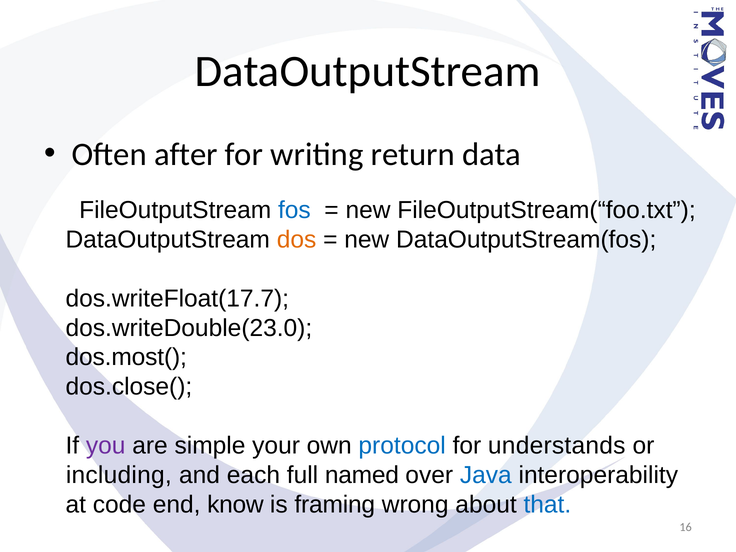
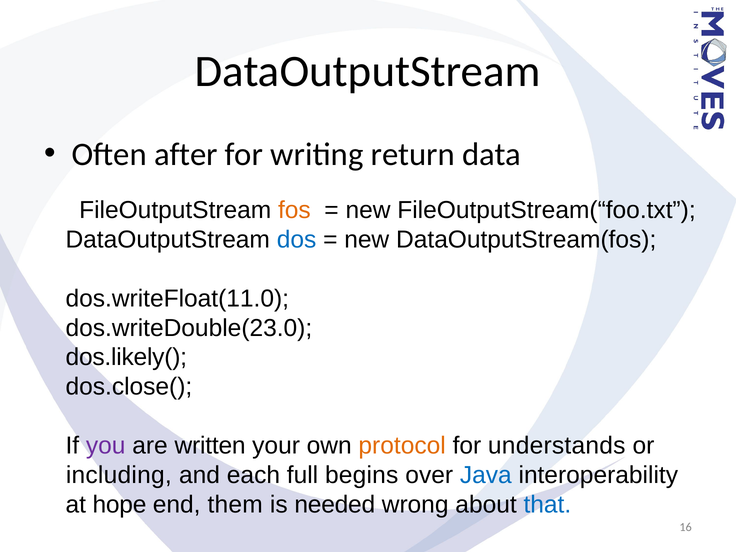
fos colour: blue -> orange (294, 210)
dos colour: orange -> blue (297, 240)
dos.writeFloat(17.7: dos.writeFloat(17.7 -> dos.writeFloat(11.0 (177, 299)
dos.most(: dos.most( -> dos.likely( (126, 357)
simple: simple -> written (210, 446)
protocol colour: blue -> orange (402, 446)
named: named -> begins (362, 475)
code: code -> hope (119, 505)
know: know -> them (235, 505)
framing: framing -> needed (335, 505)
